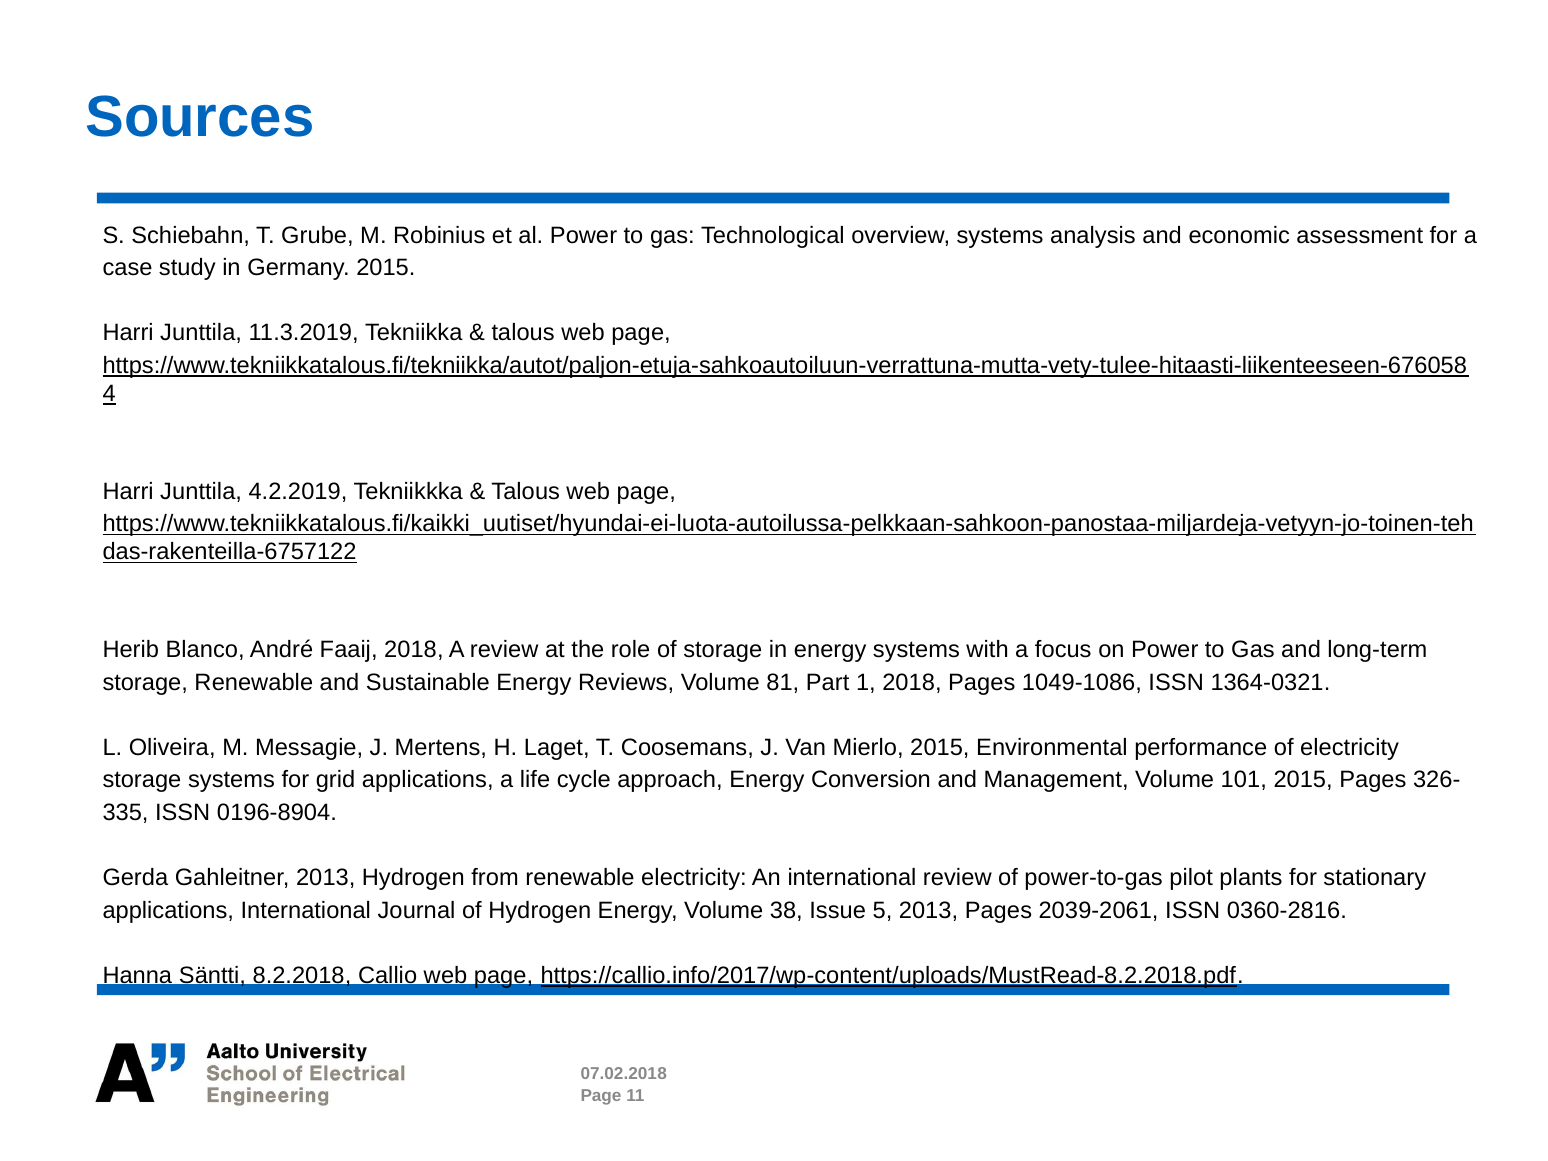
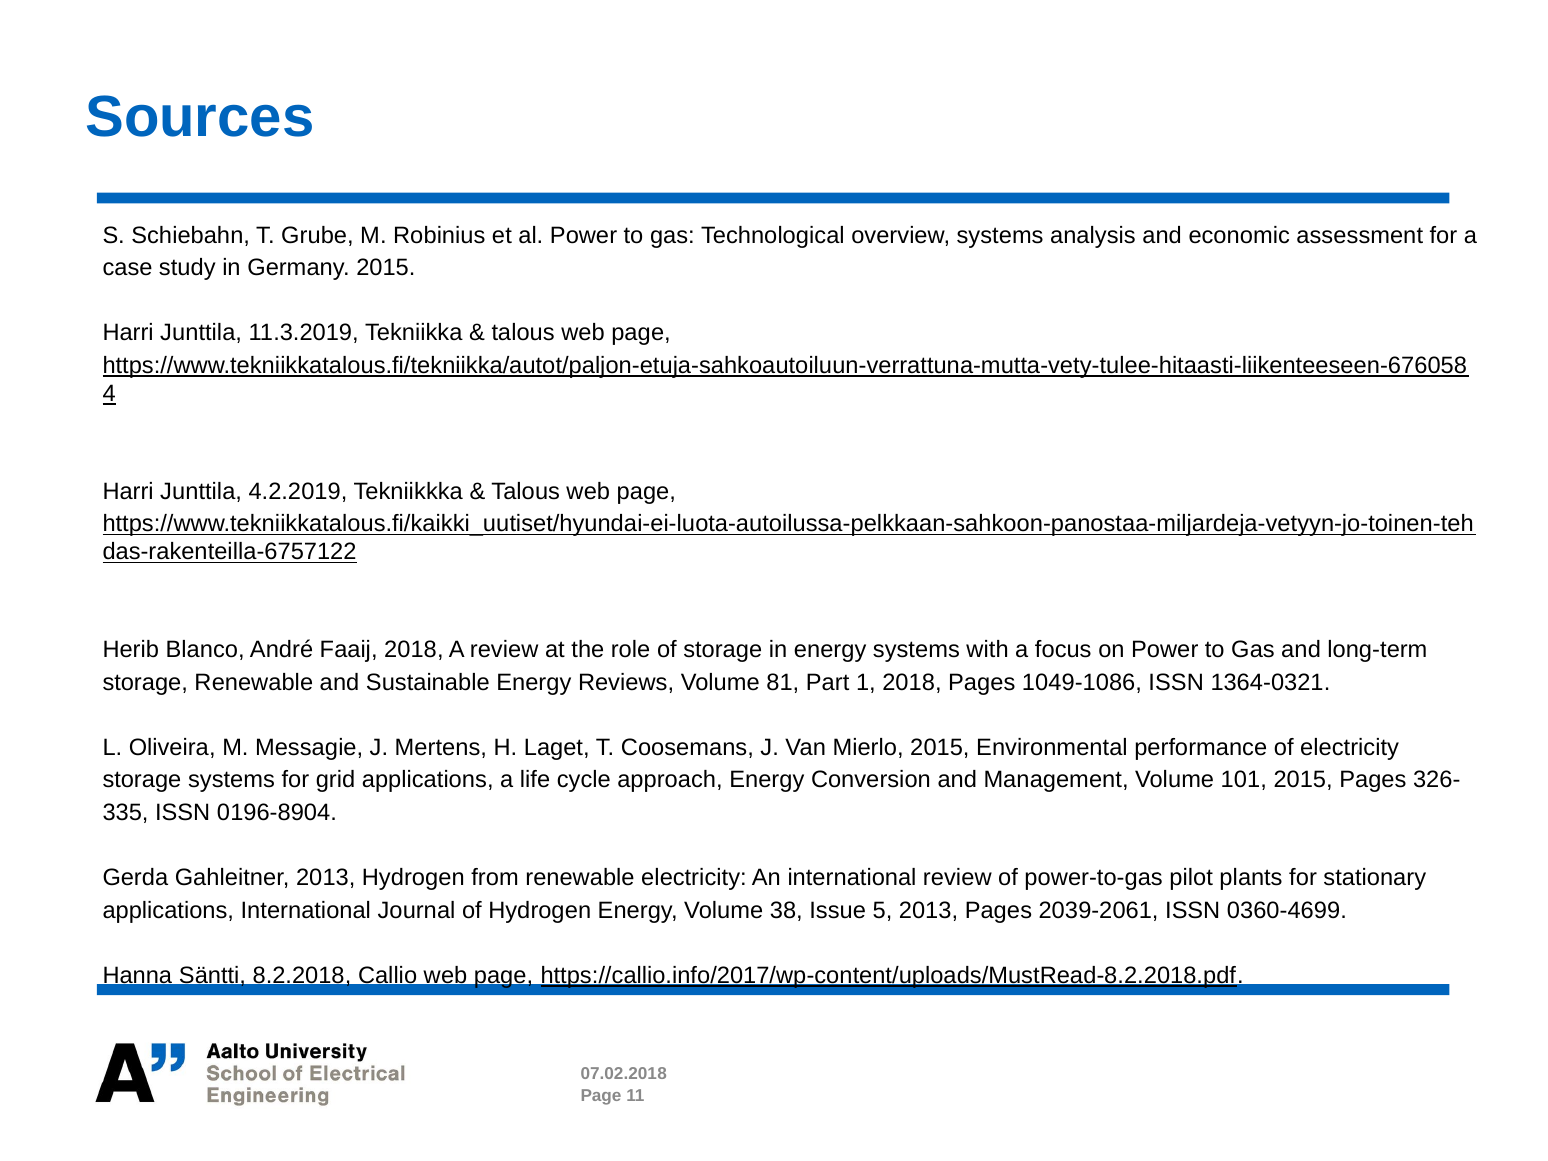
0360-2816: 0360-2816 -> 0360-4699 (1287, 910)
